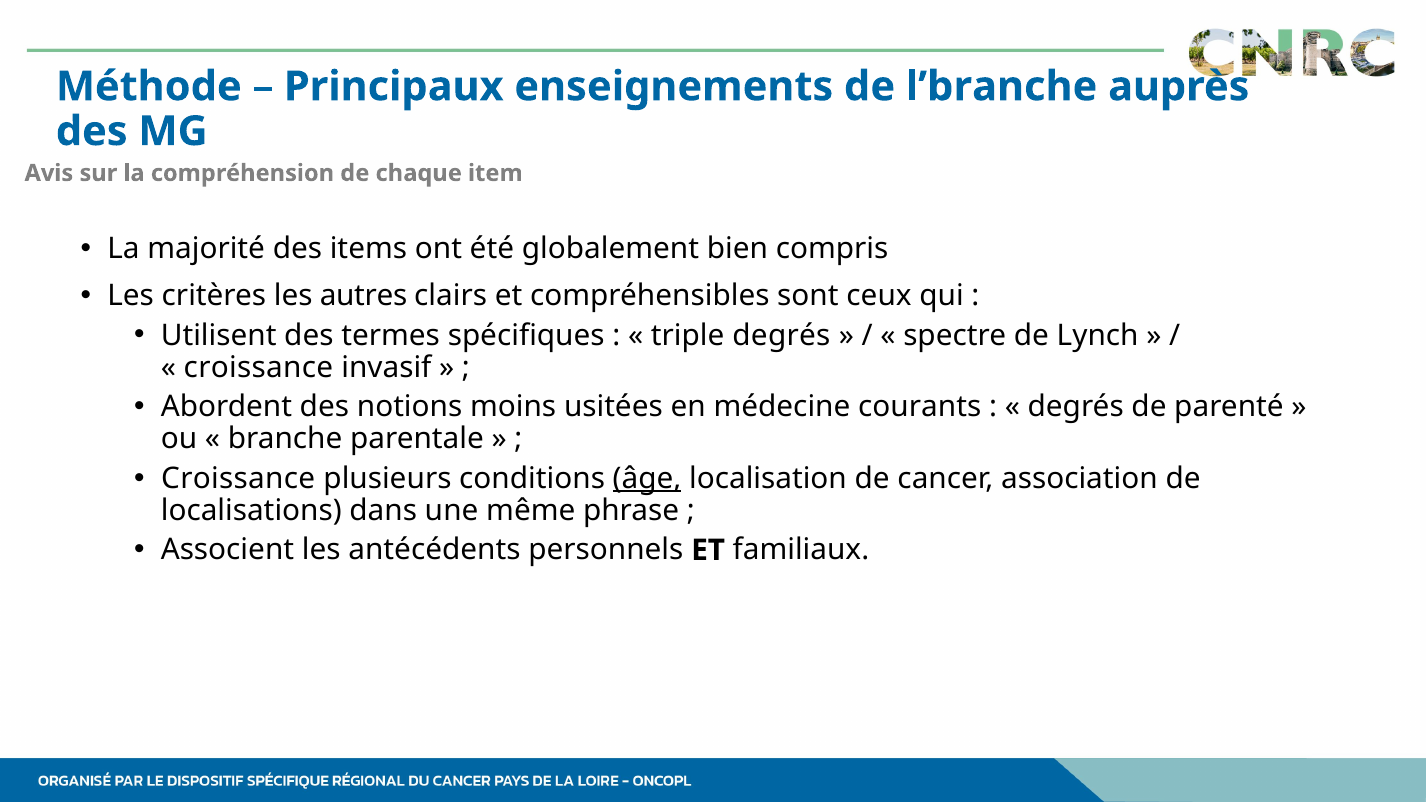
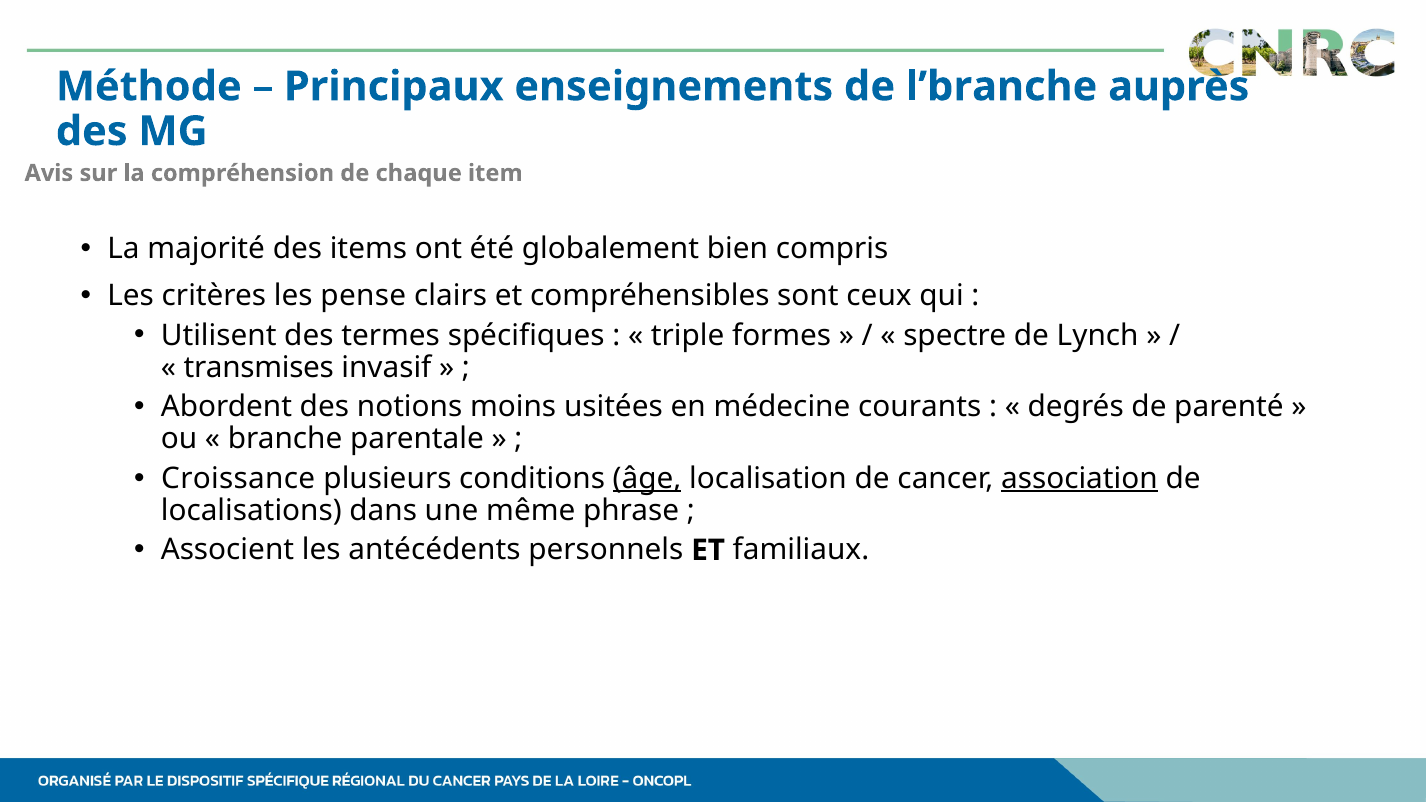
autres: autres -> pense (363, 296)
triple degrés: degrés -> formes (782, 335)
croissance: croissance -> transmises (259, 367)
association underline: none -> present (1079, 479)
